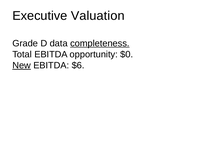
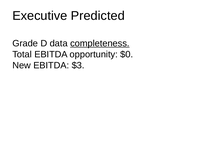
Valuation: Valuation -> Predicted (98, 16)
New underline: present -> none (22, 65)
$6: $6 -> $3 (78, 65)
